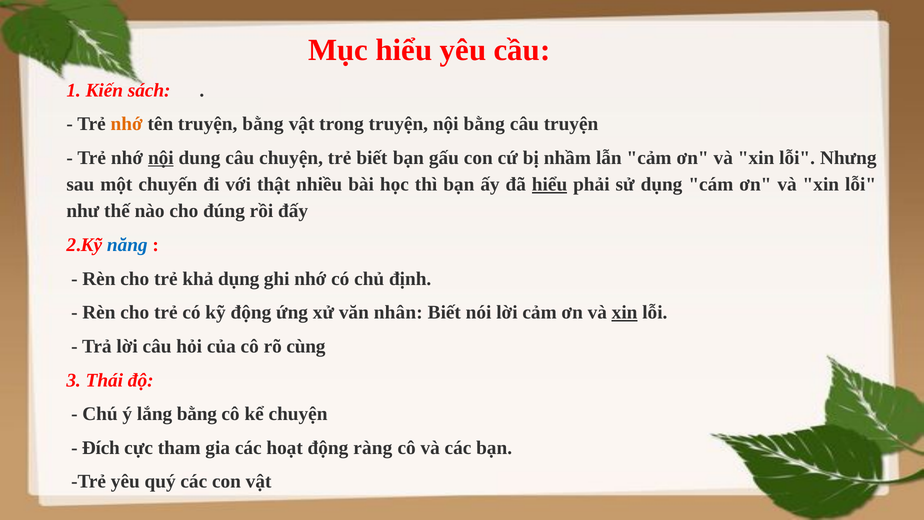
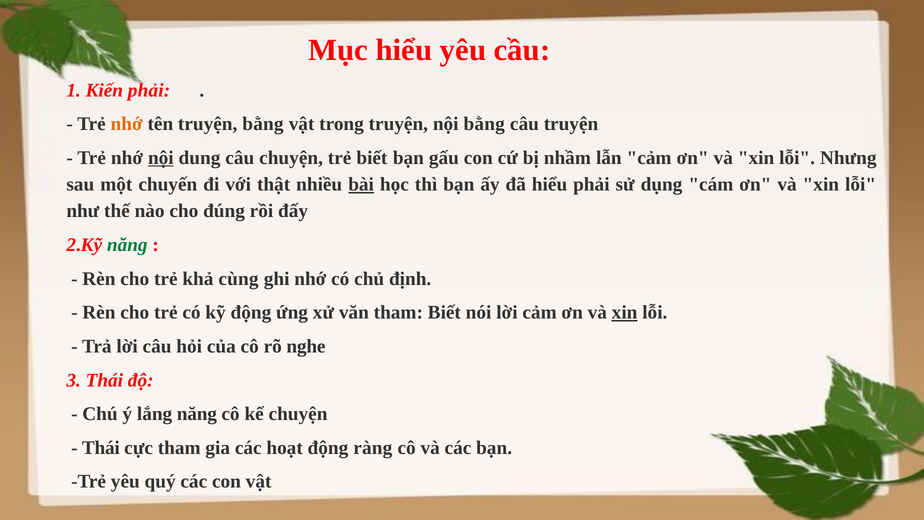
Kiến sách: sách -> phải (149, 90)
bài underline: none -> present (361, 184)
hiểu underline: present -> none (550, 184)
năng colour: blue -> green (127, 245)
khả dụng: dụng -> cùng (239, 279)
văn nhân: nhân -> tham (398, 312)
cùng: cùng -> nghe (306, 346)
lắng bằng: bằng -> năng (197, 414)
Đích: Đích -> Thái (101, 448)
